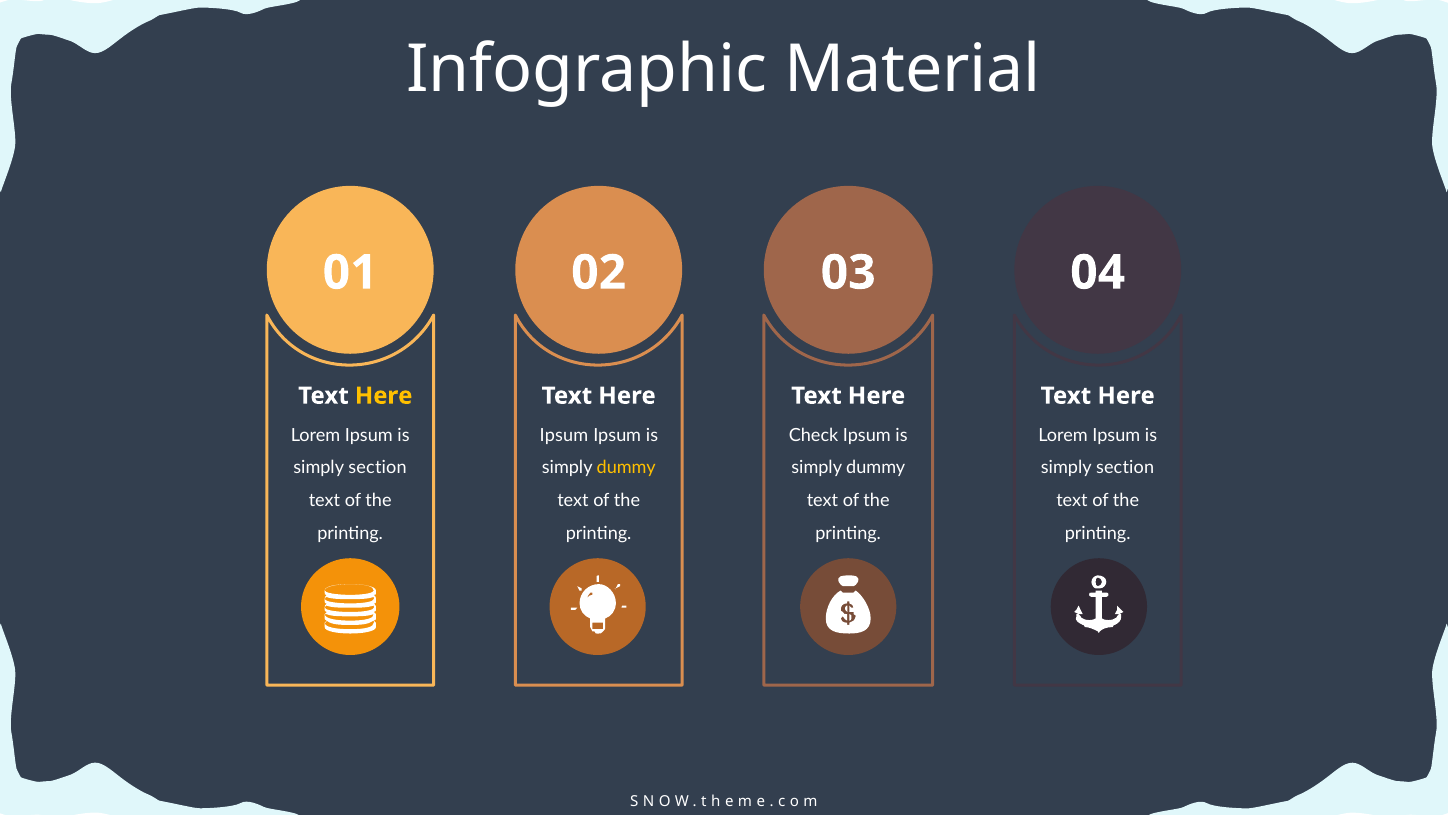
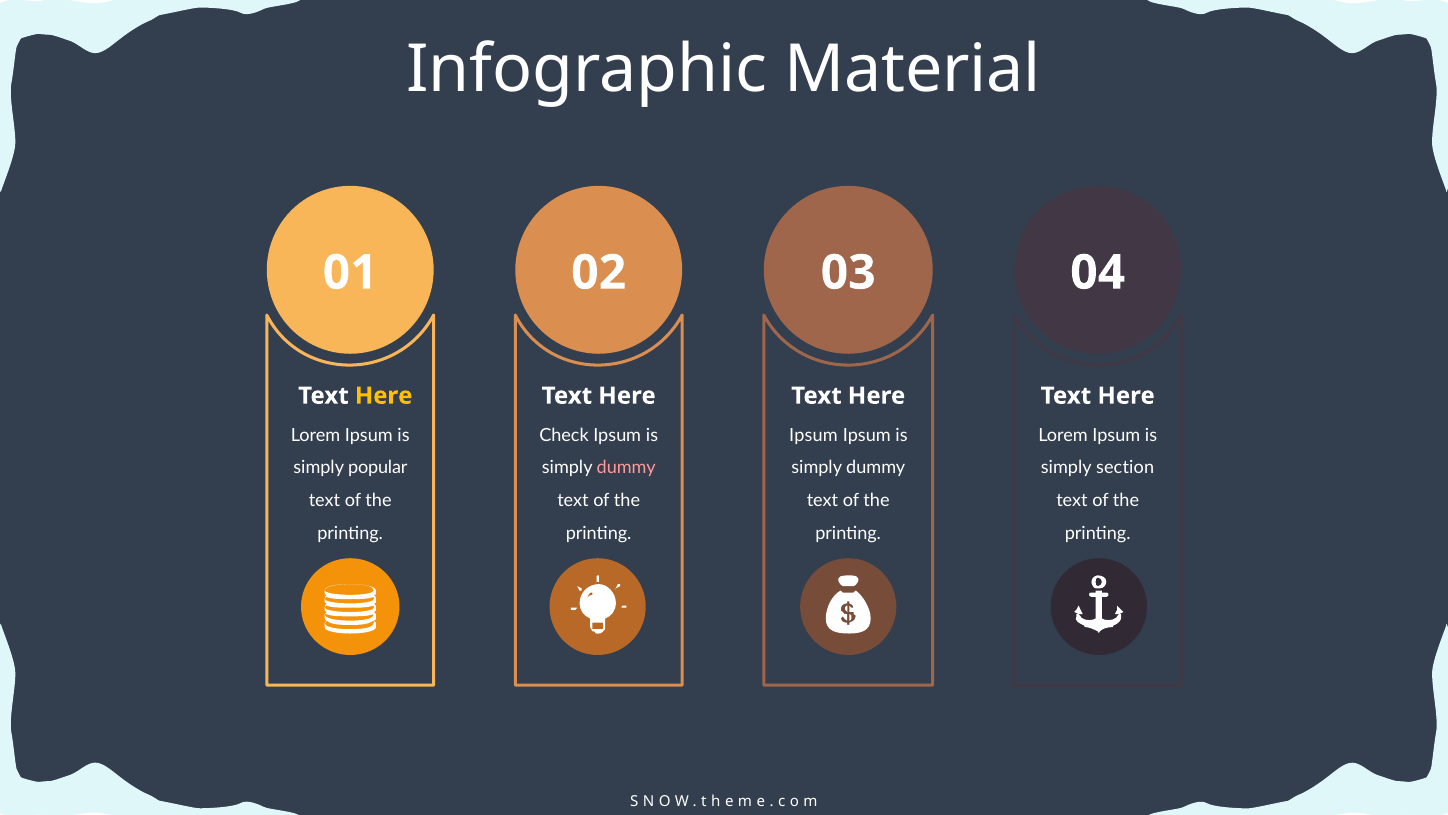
Ipsum: Ipsum -> Check (564, 435)
Check: Check -> Ipsum (813, 435)
section: section -> popular (378, 468)
dummy colour: yellow -> pink (626, 468)
